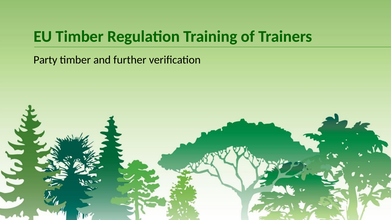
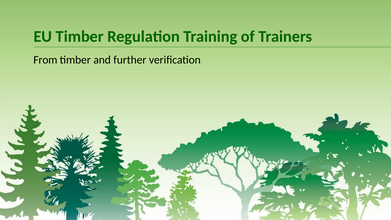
Party: Party -> From (45, 60)
